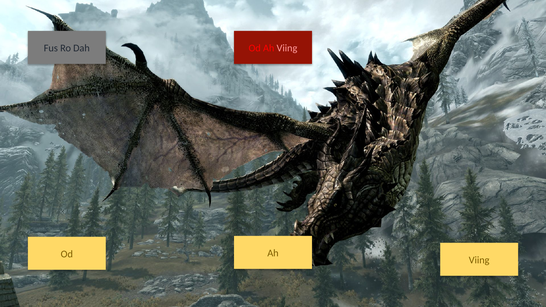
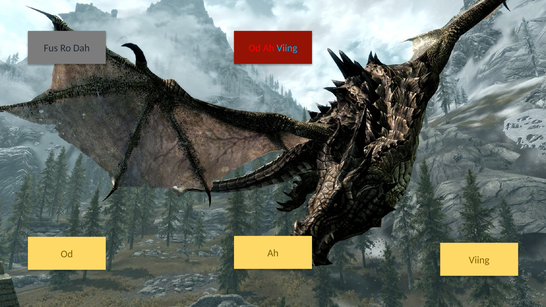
Viing colour: pink -> light blue (287, 48)
